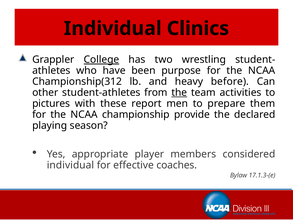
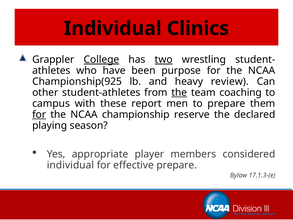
two underline: none -> present (164, 60)
Championship(312: Championship(312 -> Championship(925 (77, 82)
before: before -> review (230, 82)
activities: activities -> coaching (241, 93)
pictures: pictures -> campus (51, 103)
for underline: none -> present (39, 114)
provide: provide -> reserve (192, 114)
effective coaches: coaches -> prepare (177, 165)
